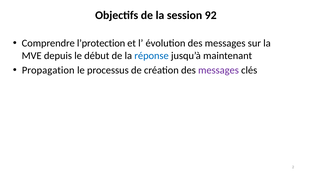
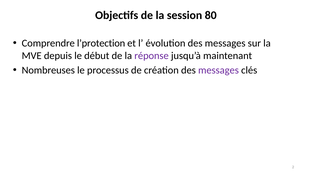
92: 92 -> 80 (211, 15)
réponse colour: blue -> purple (152, 56)
Propagation: Propagation -> Nombreuses (48, 70)
